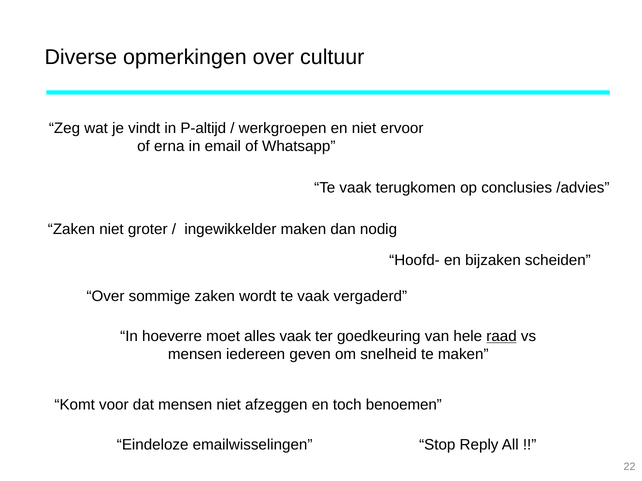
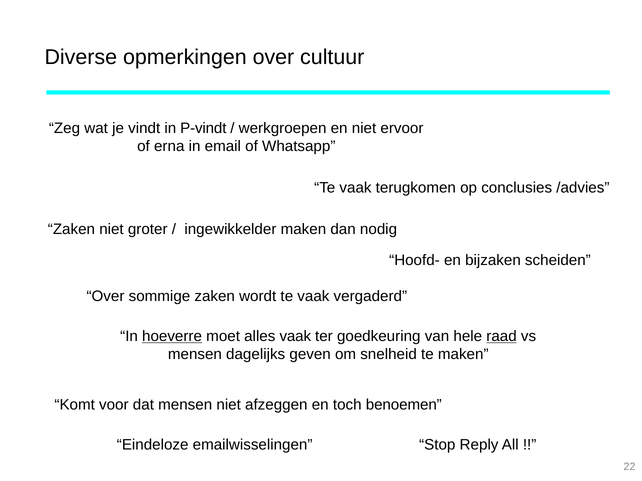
P-altijd: P-altijd -> P-vindt (203, 128)
hoeverre underline: none -> present (172, 337)
iedereen: iedereen -> dagelijks (256, 355)
